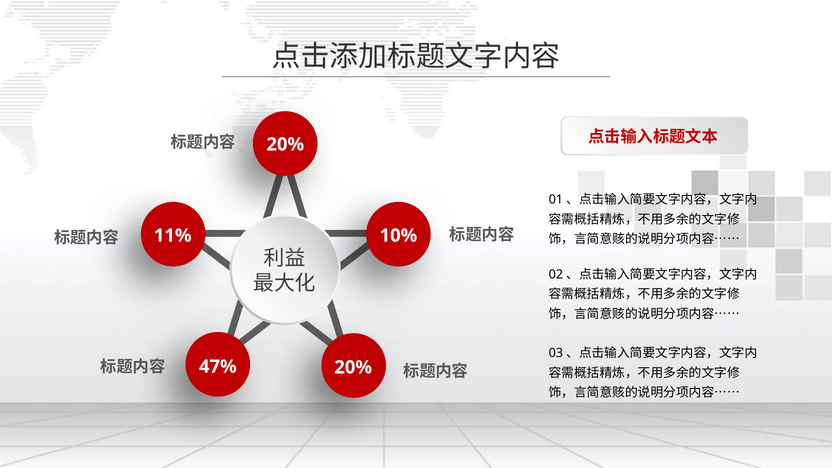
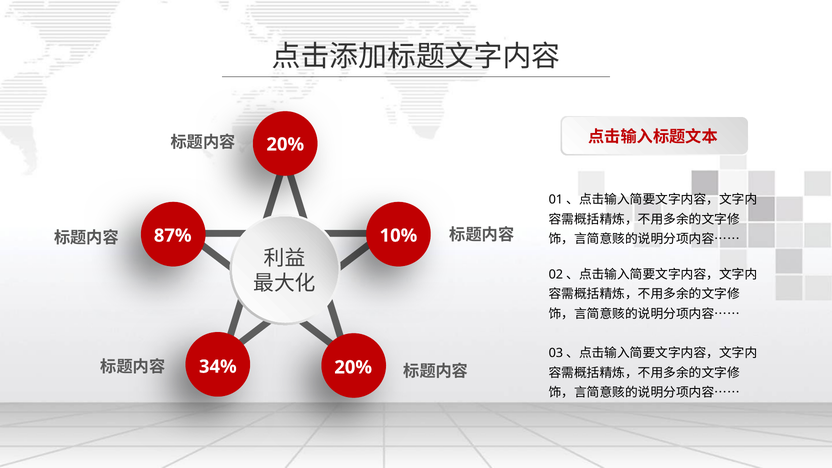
11%: 11% -> 87% (173, 236)
47%: 47% -> 34% (218, 367)
